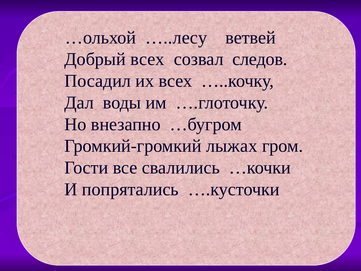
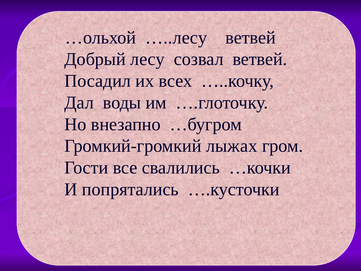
Добрый всех: всех -> лесу (147, 59)
созвал следов: следов -> ветвей (260, 59)
